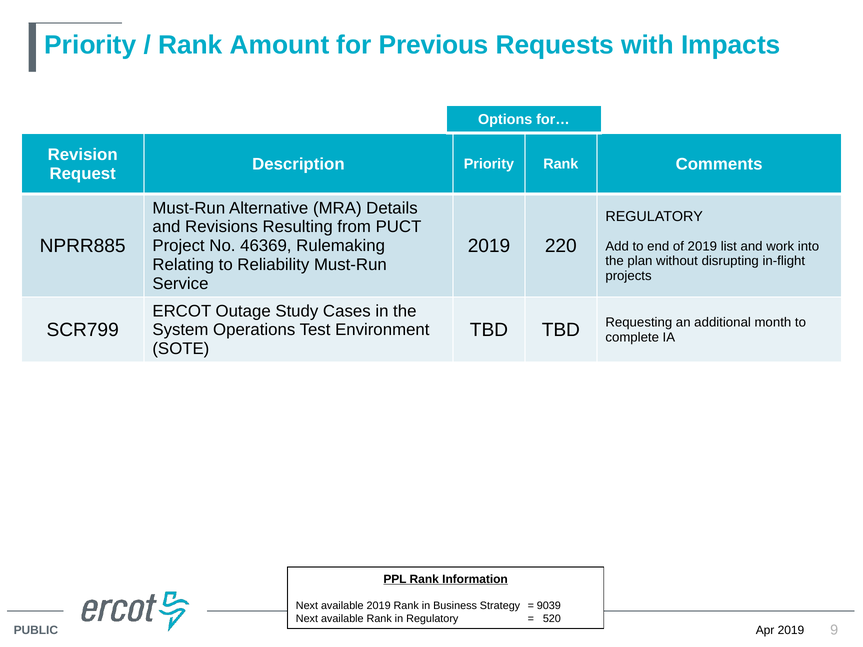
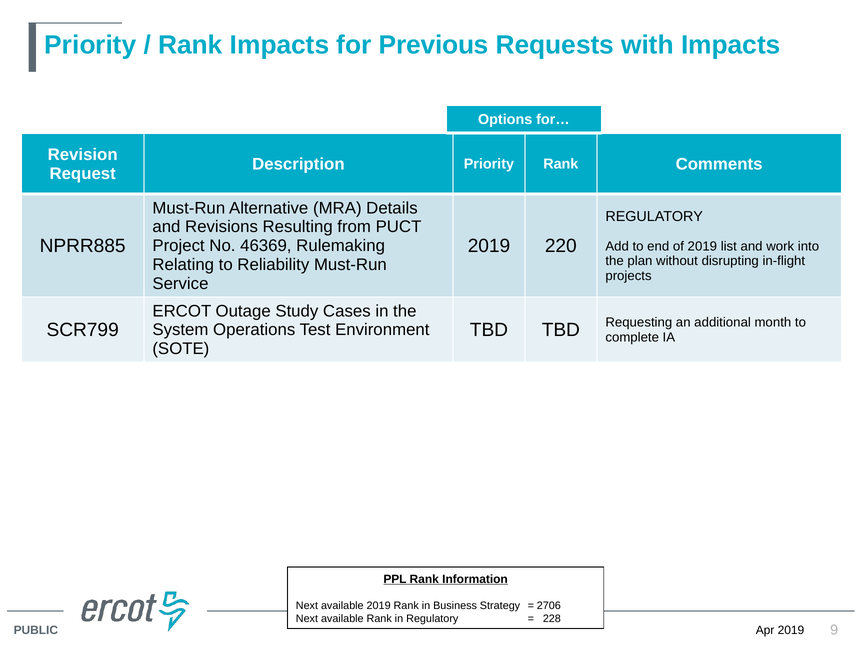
Rank Amount: Amount -> Impacts (280, 45)
9039: 9039 -> 2706 (549, 606)
520: 520 -> 228 (552, 619)
